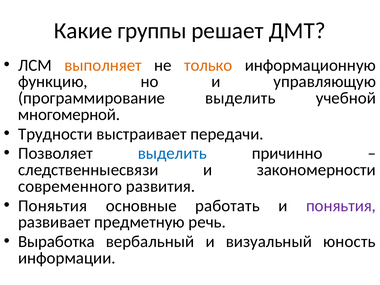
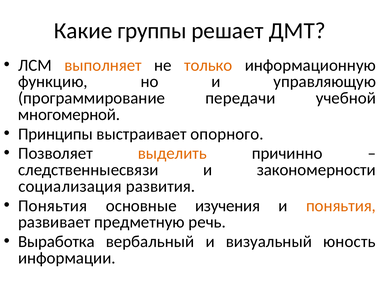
программирование выделить: выделить -> передачи (240, 98)
Трудности: Трудности -> Принципы (55, 134)
передачи: передачи -> опорного (227, 134)
выделить colour: blue -> orange (172, 153)
современного: современного -> социализация (70, 186)
работать: работать -> изучения (228, 206)
поняьтия colour: purple -> orange (341, 206)
